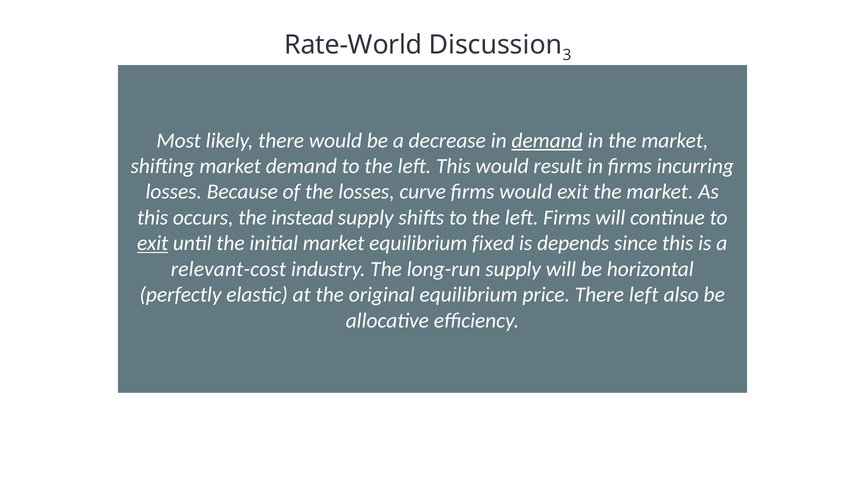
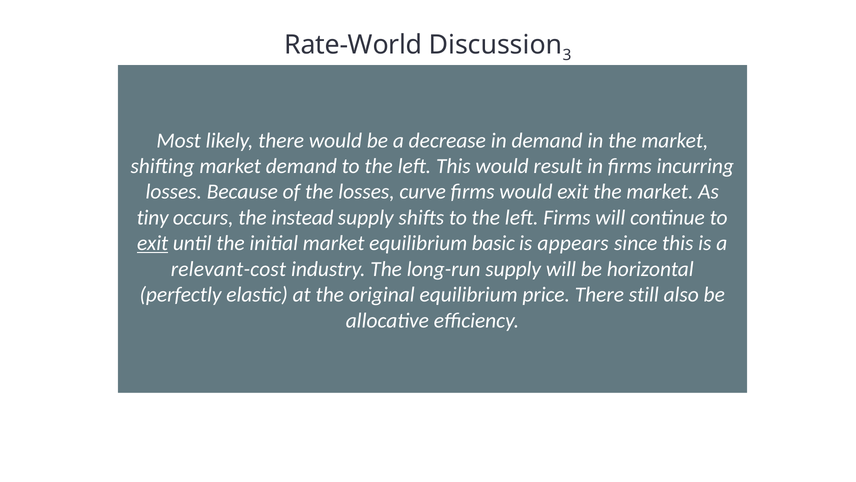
demand underline: present -> none (547, 140)
this: this -> tiny (153, 217)
fixed: fixed -> basic (493, 243)
depends: depends -> appears (573, 243)
There left: left -> still (644, 294)
